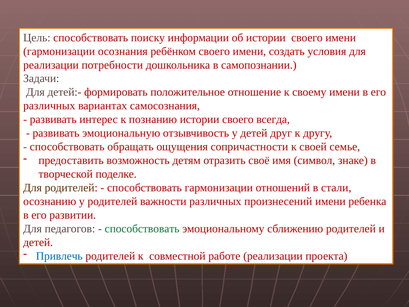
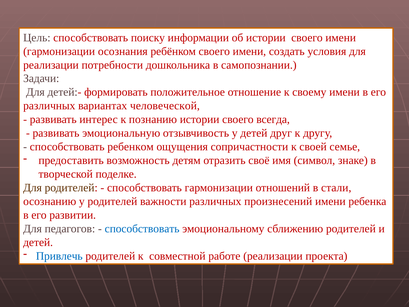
самосознания: самосознания -> человеческой (165, 106)
обращать: обращать -> ребенком (131, 147)
способствовать colour: green -> blue (142, 229)
